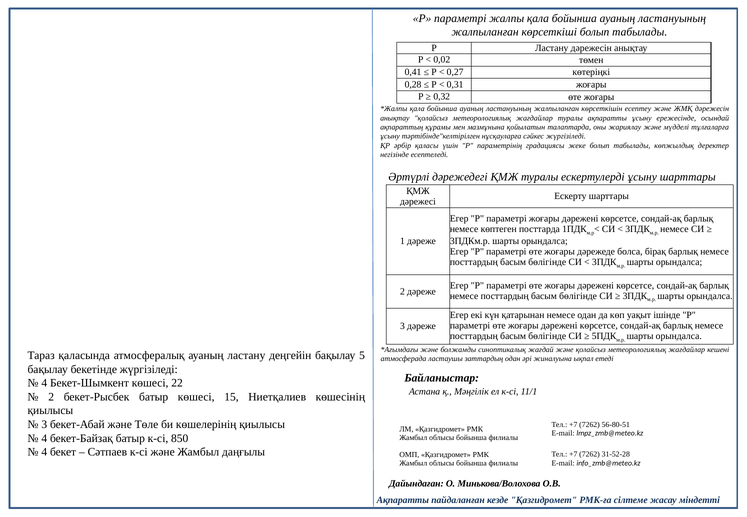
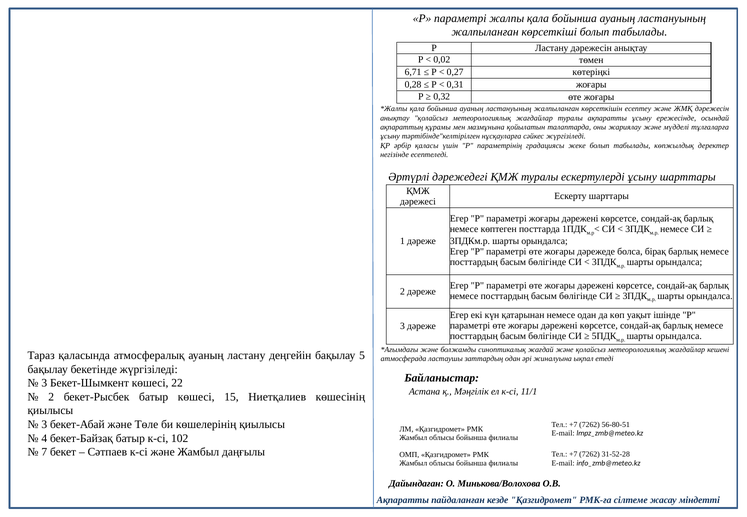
0,41: 0,41 -> 6,71 (413, 72)
4: 4 -> 3 (44, 383)
850: 850 -> 102 (180, 438)
4: 4 -> 7 (44, 452)
